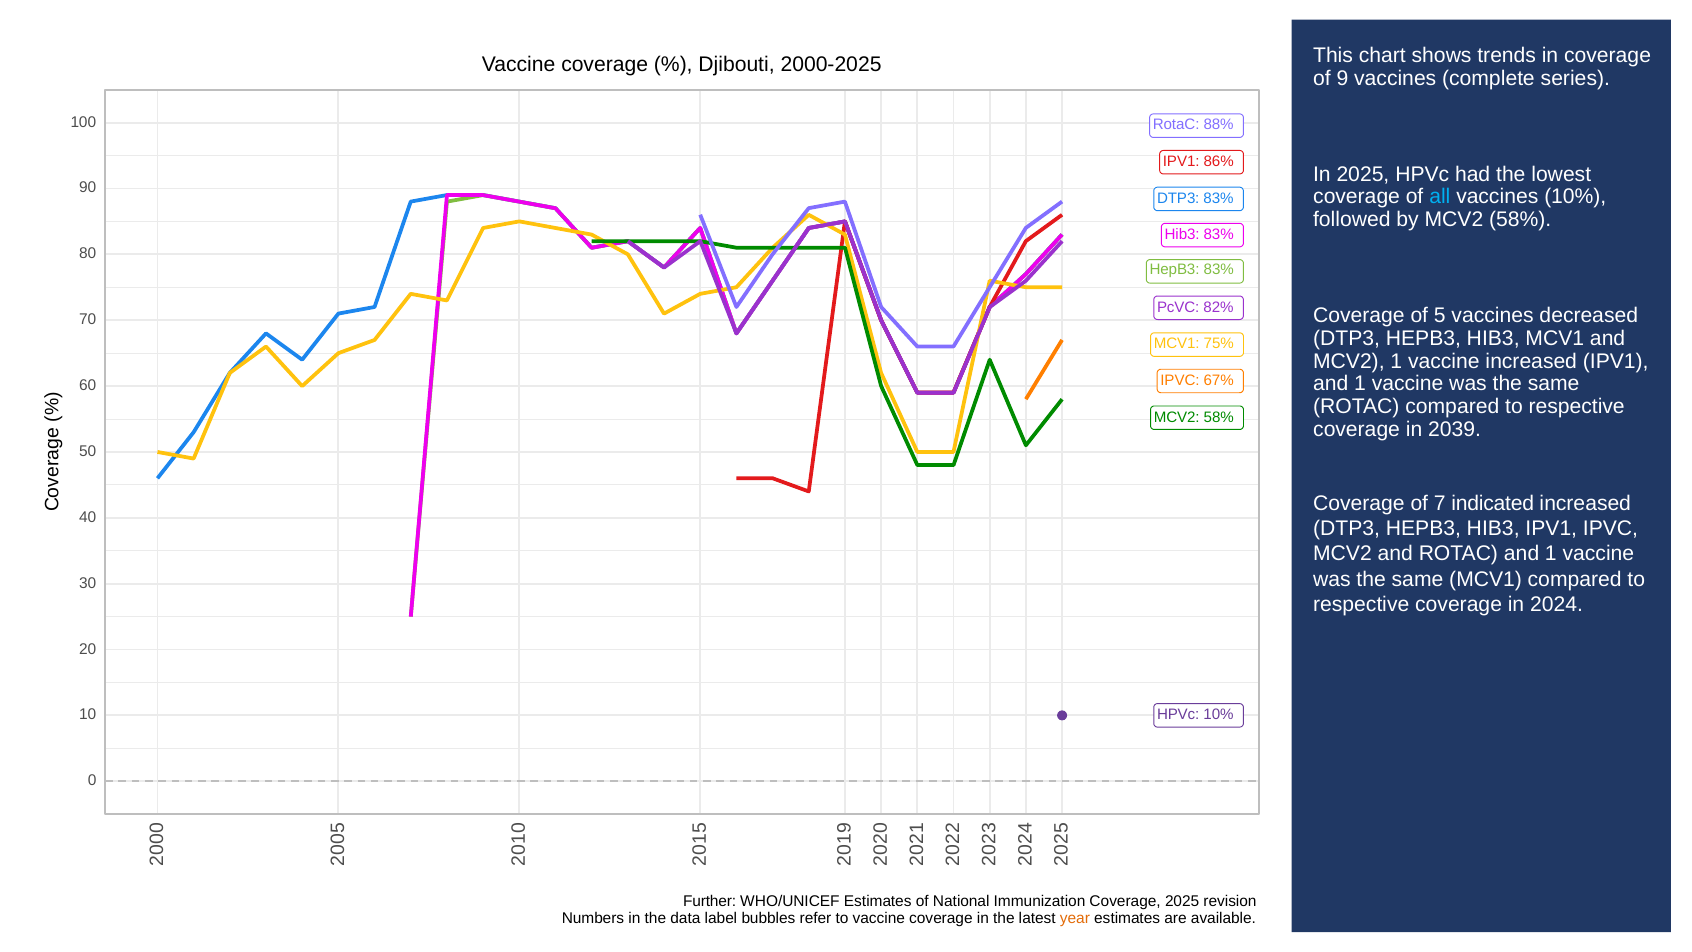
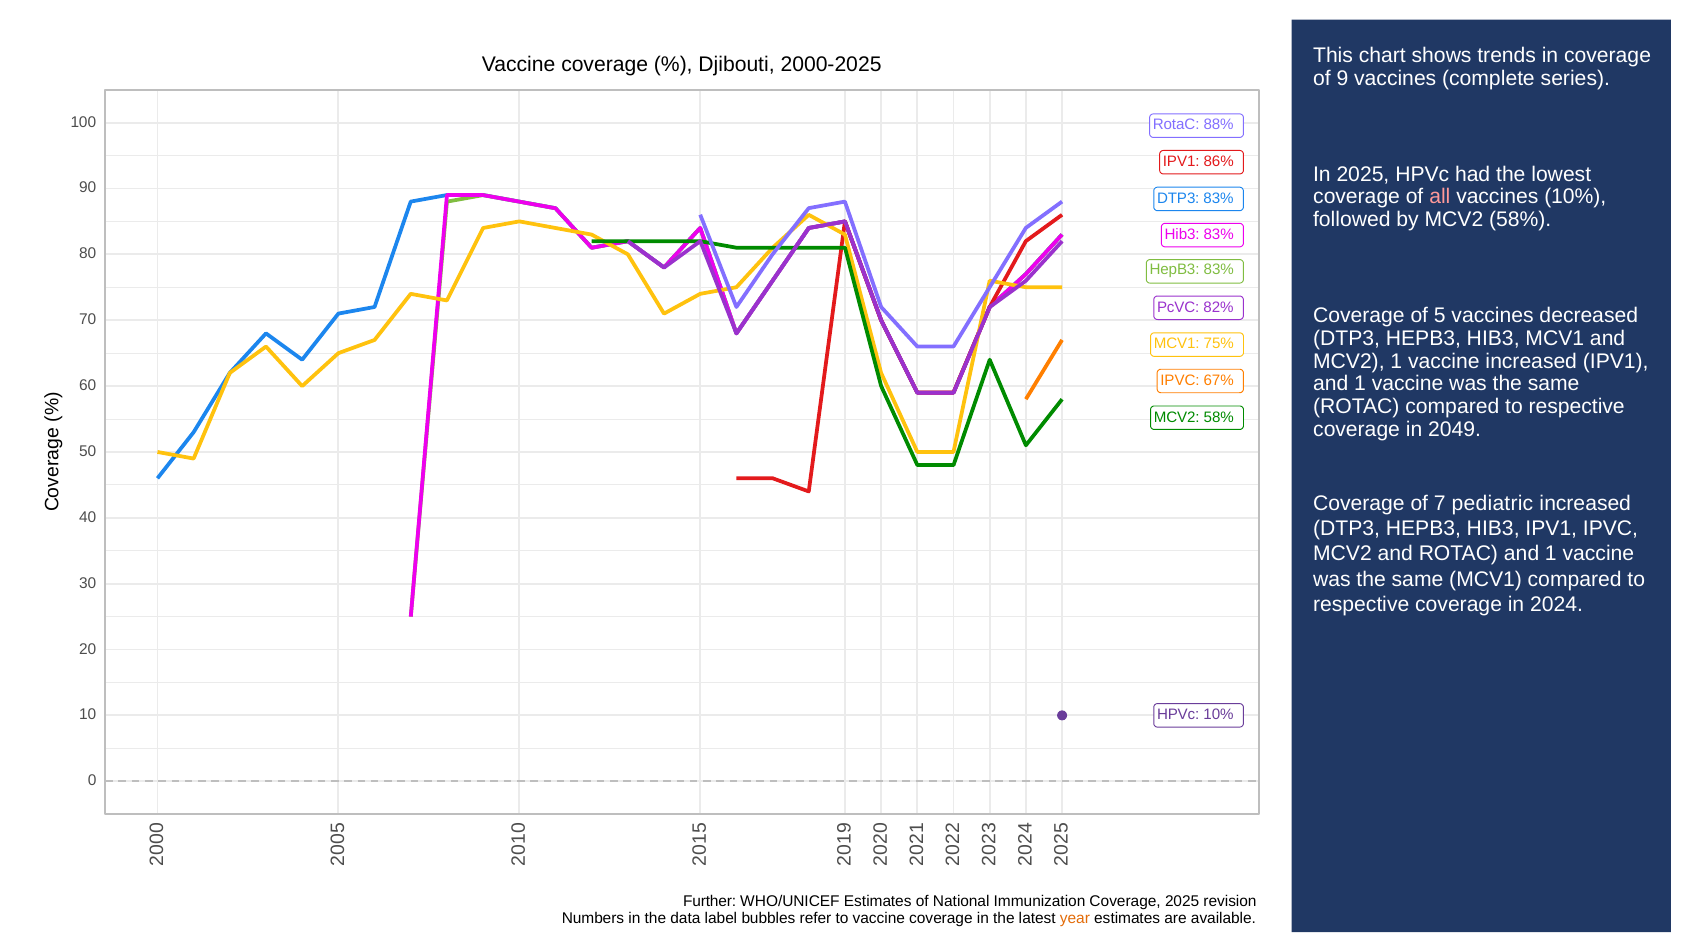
all colour: light blue -> pink (1440, 197)
2039: 2039 -> 2049 (1454, 430)
indicated: indicated -> pediatric (1493, 503)
